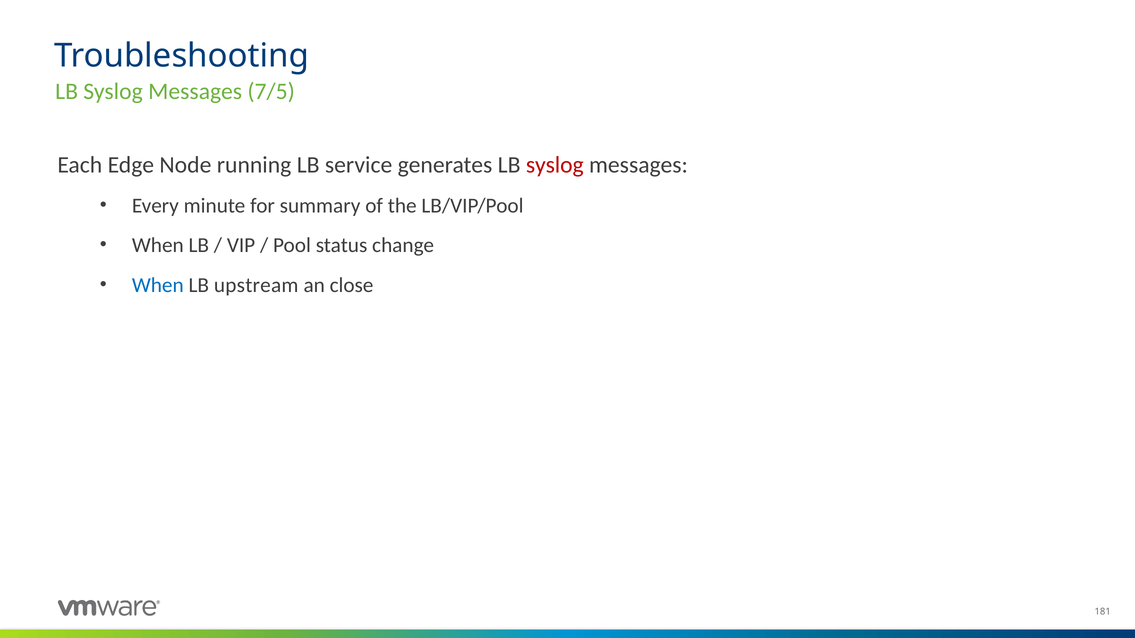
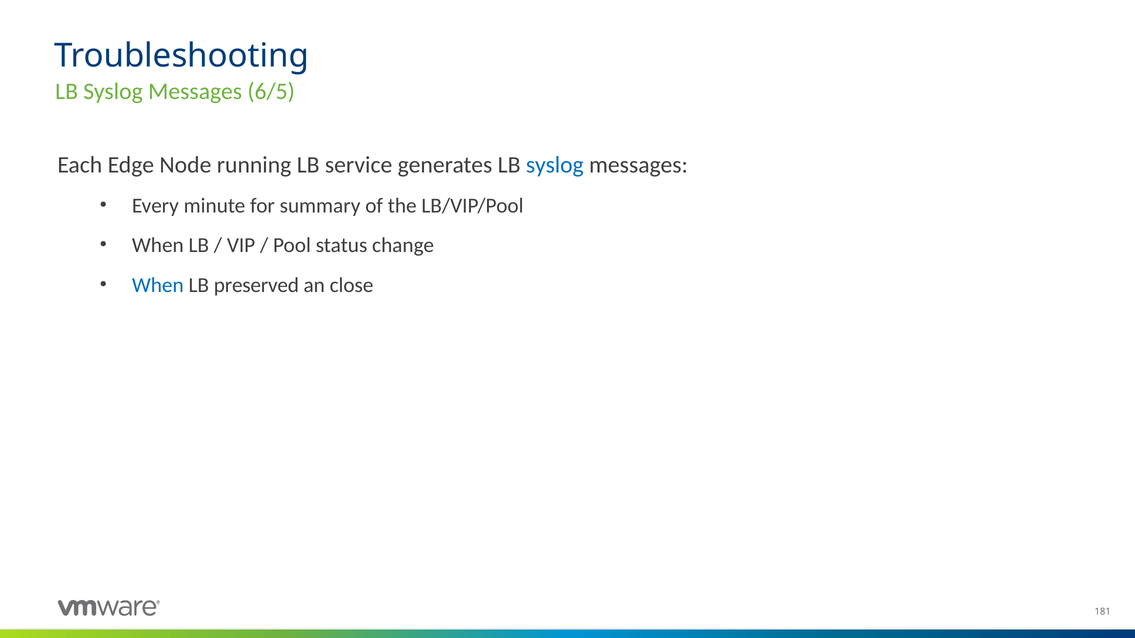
7/5: 7/5 -> 6/5 (271, 91)
syslog colour: red -> blue (555, 165)
upstream: upstream -> preserved (256, 285)
